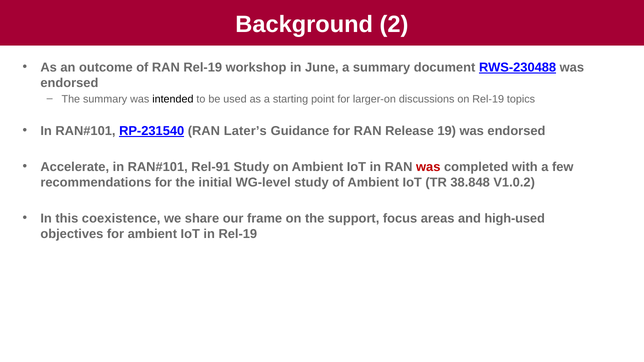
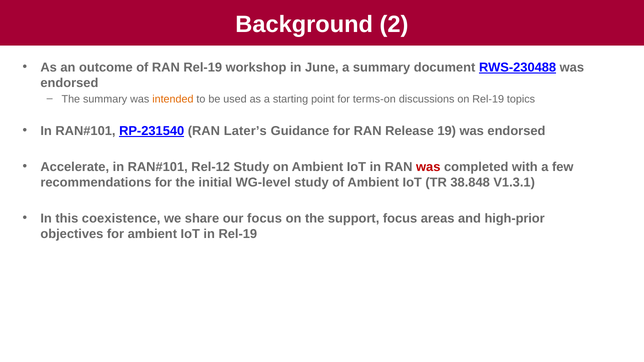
intended colour: black -> orange (173, 99)
larger-on: larger-on -> terms-on (374, 99)
Rel-91: Rel-91 -> Rel-12 (211, 167)
V1.0.2: V1.0.2 -> V1.3.1 (514, 182)
our frame: frame -> focus (265, 219)
high-used: high-used -> high-prior (515, 219)
